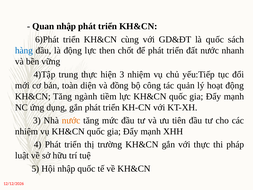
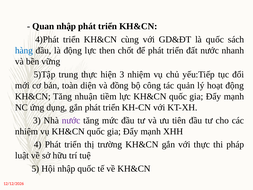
6)Phát: 6)Phát -> 4)Phát (47, 39)
4)Tập: 4)Tập -> 5)Tập (45, 74)
ngành: ngành -> nhuận (86, 96)
nước colour: orange -> purple (71, 120)
